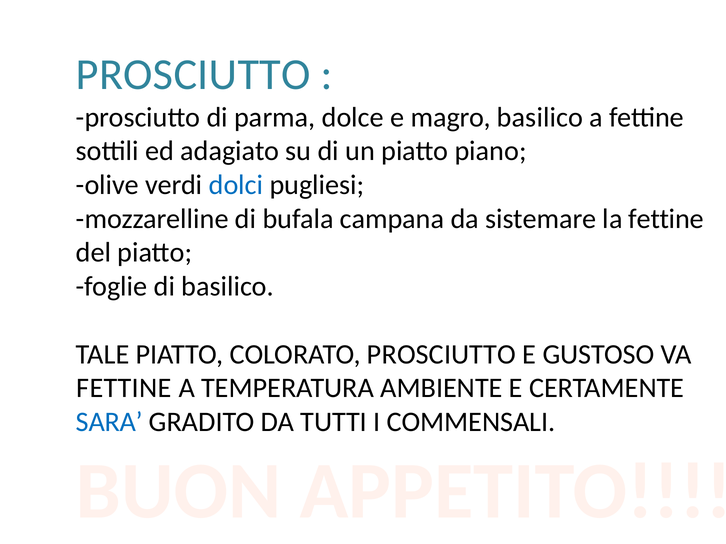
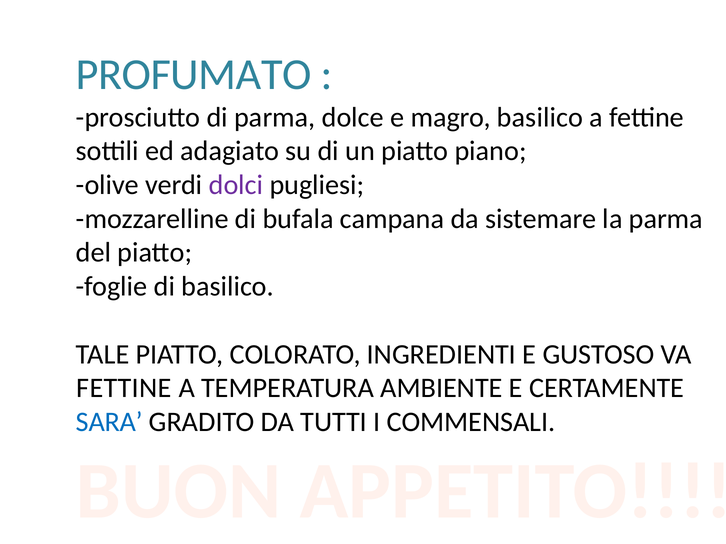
PROSCIUTTO: PROSCIUTTO -> PROFUMATO (194, 75)
dolci colour: blue -> purple (236, 185)
la fettine: fettine -> parma (666, 219)
COLORATO PROSCIUTTO: PROSCIUTTO -> INGREDIENTI (441, 355)
